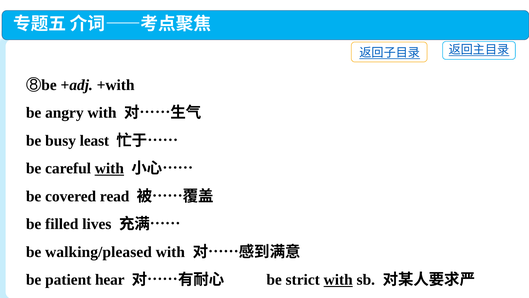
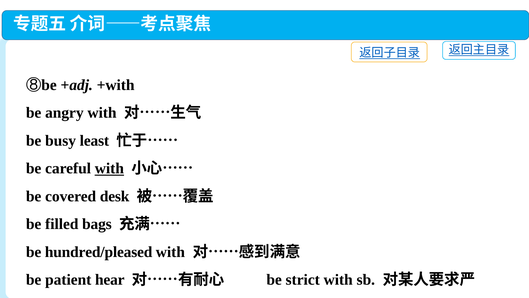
read: read -> desk (115, 196)
lives: lives -> bags (97, 224)
walking/pleased: walking/pleased -> hundred/pleased (99, 252)
with underline: present -> none (338, 279)
